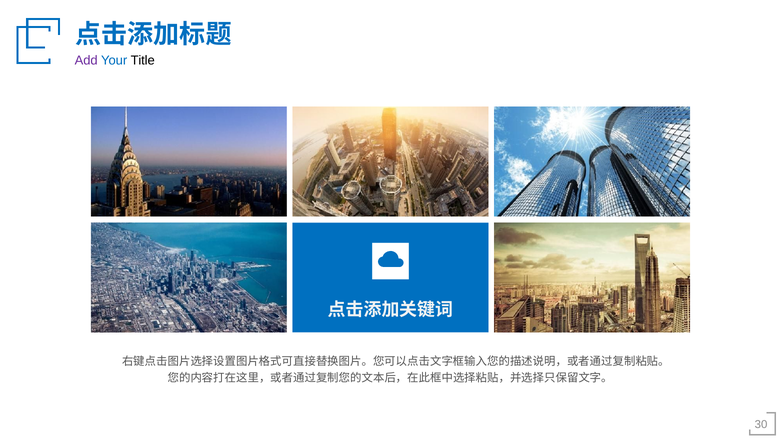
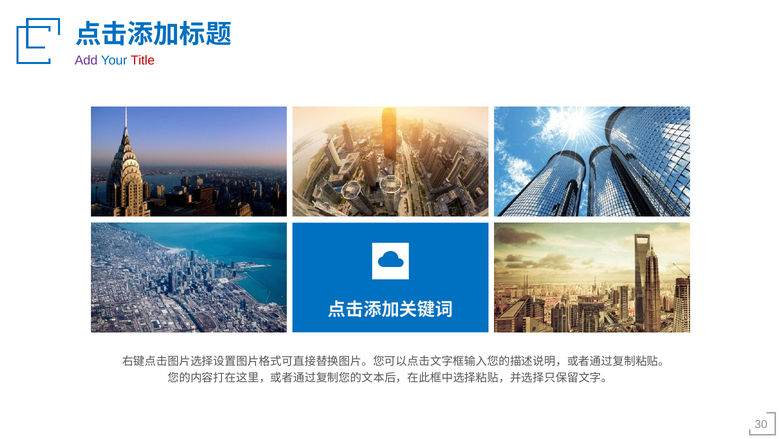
Title colour: black -> red (143, 60)
